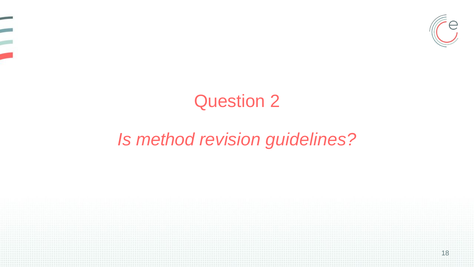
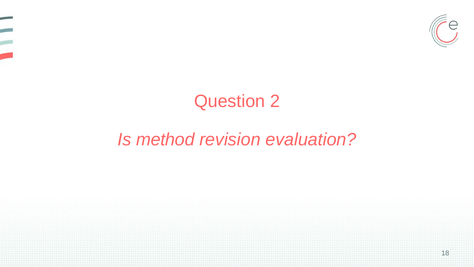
guidelines: guidelines -> evaluation (311, 139)
